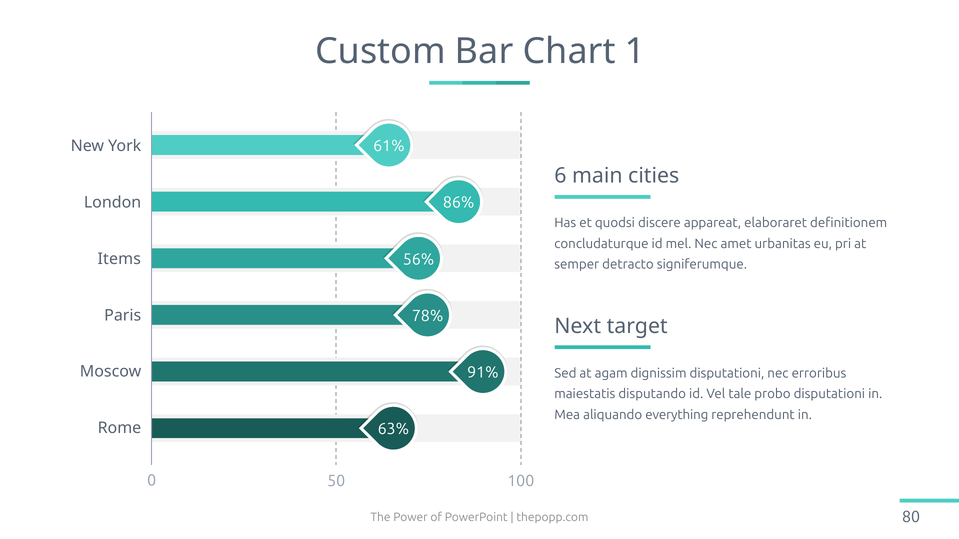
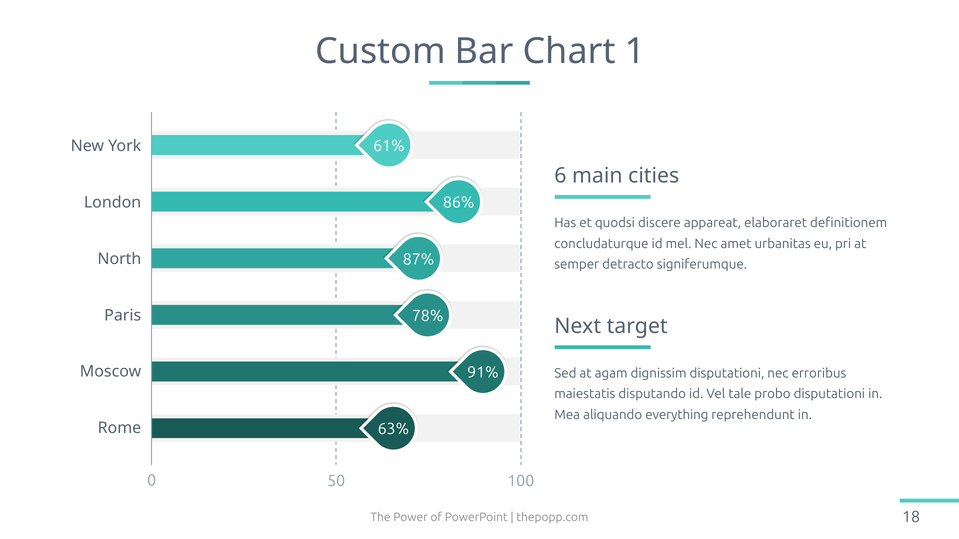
56%: 56% -> 87% (419, 259)
Items: Items -> North (119, 259)
80: 80 -> 18 (911, 517)
